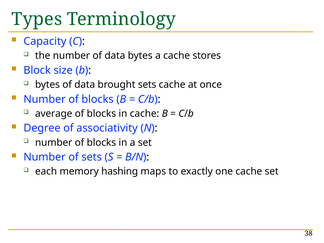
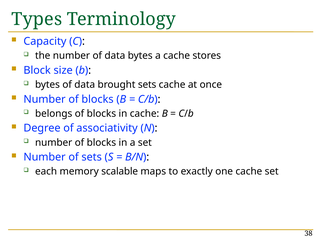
average: average -> belongs (54, 114)
hashing: hashing -> scalable (120, 171)
